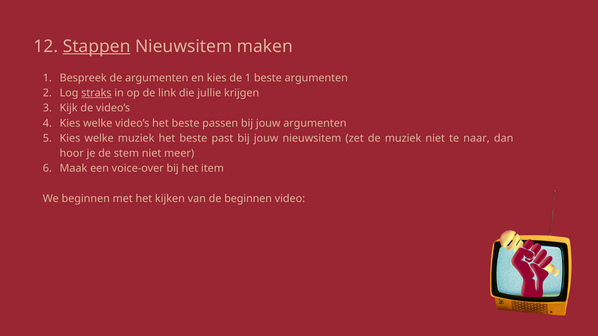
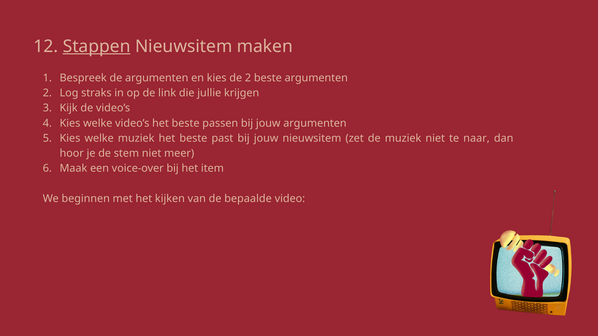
de 1: 1 -> 2 (248, 78)
straks underline: present -> none (96, 93)
de beginnen: beginnen -> bepaalde (248, 199)
